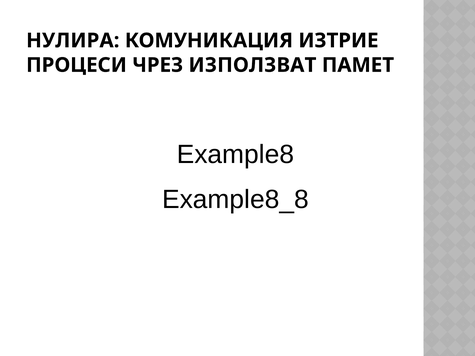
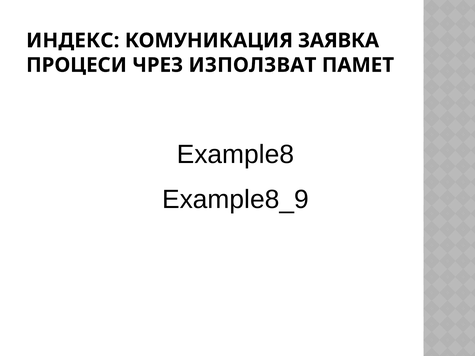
НУЛИРА: НУЛИРА -> ИНДЕКС (73, 41)
ИЗТРИЕ: ИЗТРИЕ -> ЗАЯВКА (339, 41)
Example8_8: Example8_8 -> Example8_9 (235, 199)
